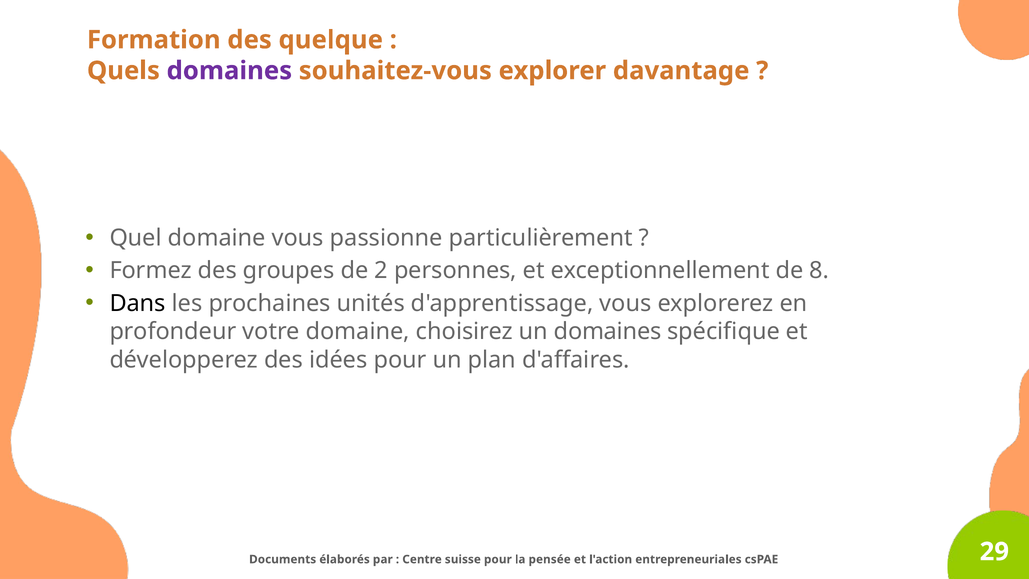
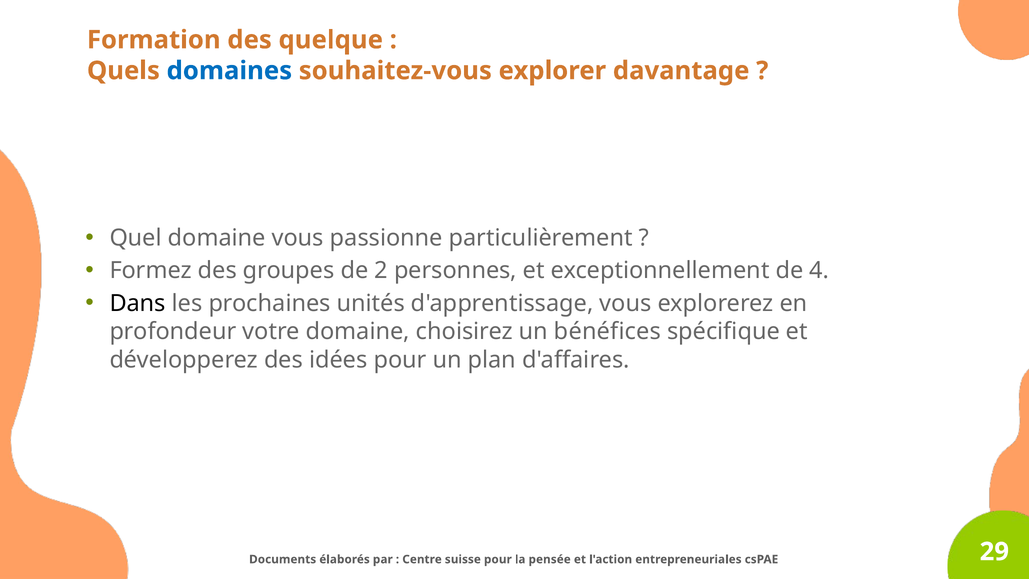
domaines colour: purple -> blue (229, 71)
8: 8 -> 4 (819, 271)
un domaines: domaines -> bénéfices (607, 331)
